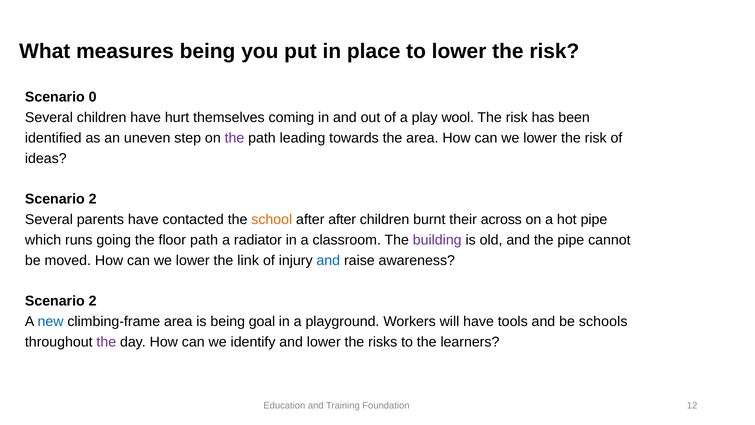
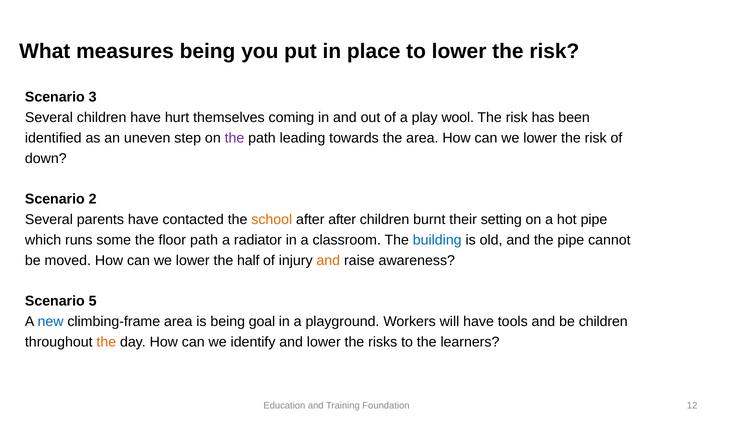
0: 0 -> 3 (93, 97)
ideas: ideas -> down (46, 158)
across: across -> setting (501, 219)
going: going -> some (114, 240)
building colour: purple -> blue (437, 240)
link: link -> half (248, 260)
and colour: blue -> orange (328, 260)
2: 2 -> 5 (93, 301)
be schools: schools -> children (603, 321)
the colour: purple -> orange (106, 342)
